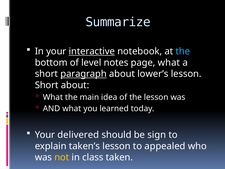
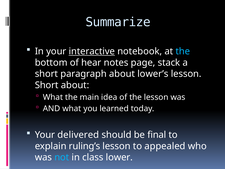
level: level -> hear (91, 63)
page what: what -> stack (169, 63)
paragraph underline: present -> none (84, 74)
sign: sign -> final (157, 135)
taken’s: taken’s -> ruling’s (85, 146)
not colour: yellow -> light blue (62, 157)
taken: taken -> lower (119, 157)
